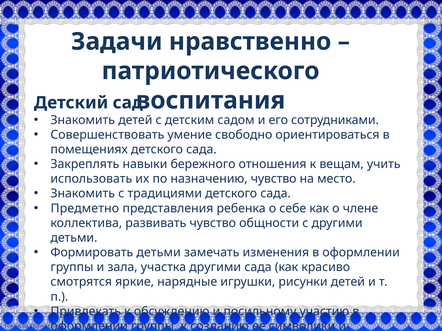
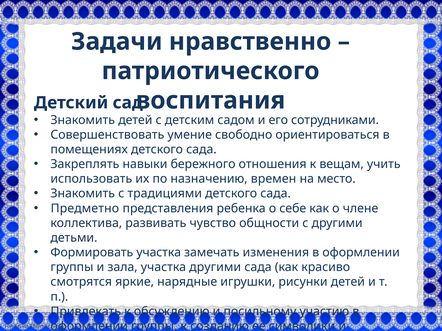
назначению чувство: чувство -> времен (274, 179)
Формировать детьми: детьми -> участка (159, 253)
